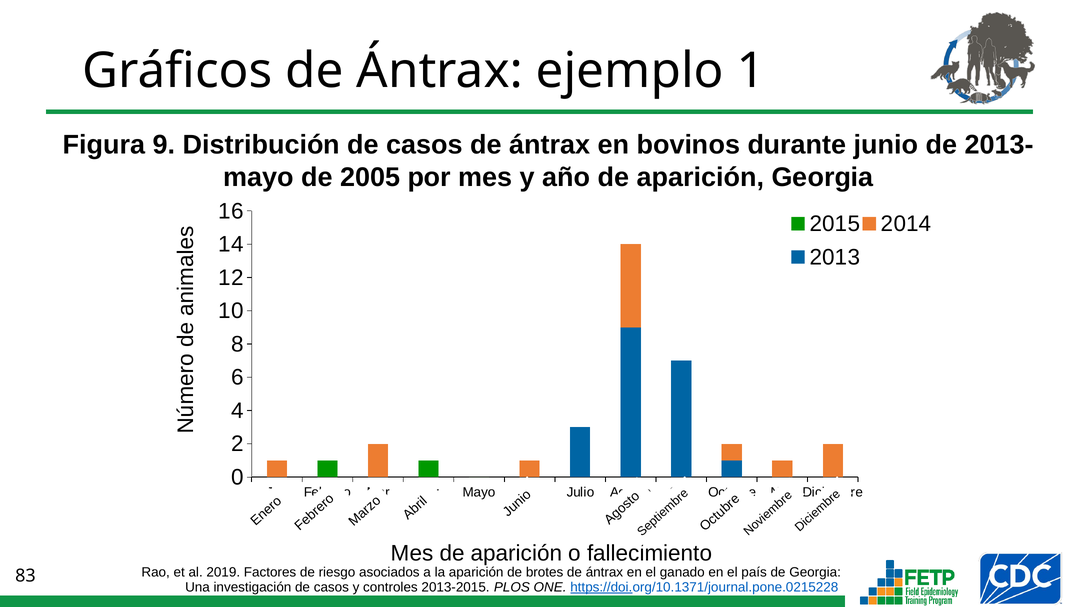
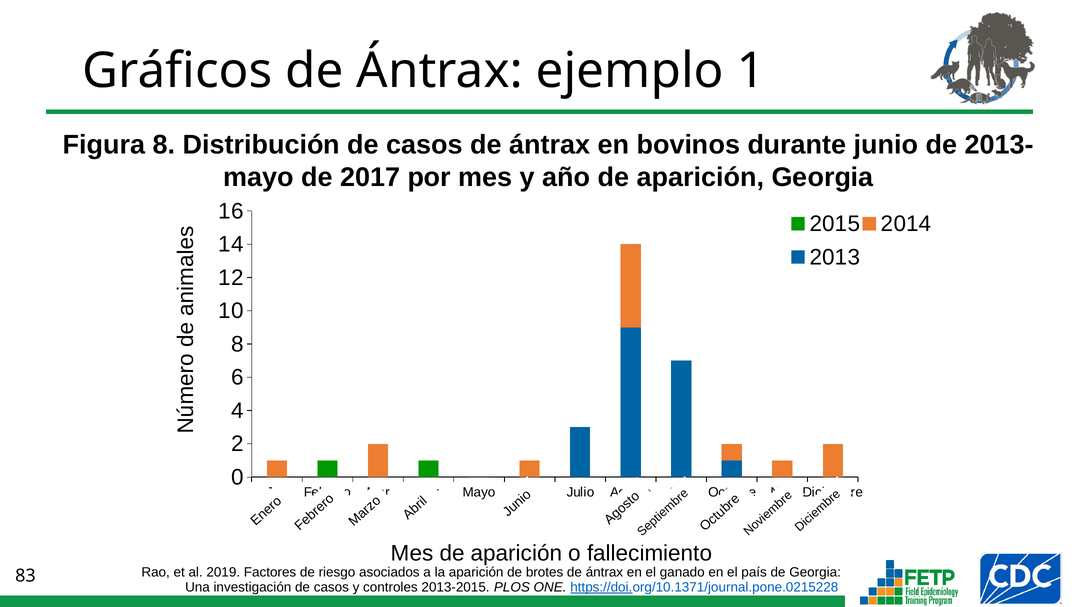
Figura 9: 9 -> 8 (164, 145)
2005: 2005 -> 2017 (370, 177)
